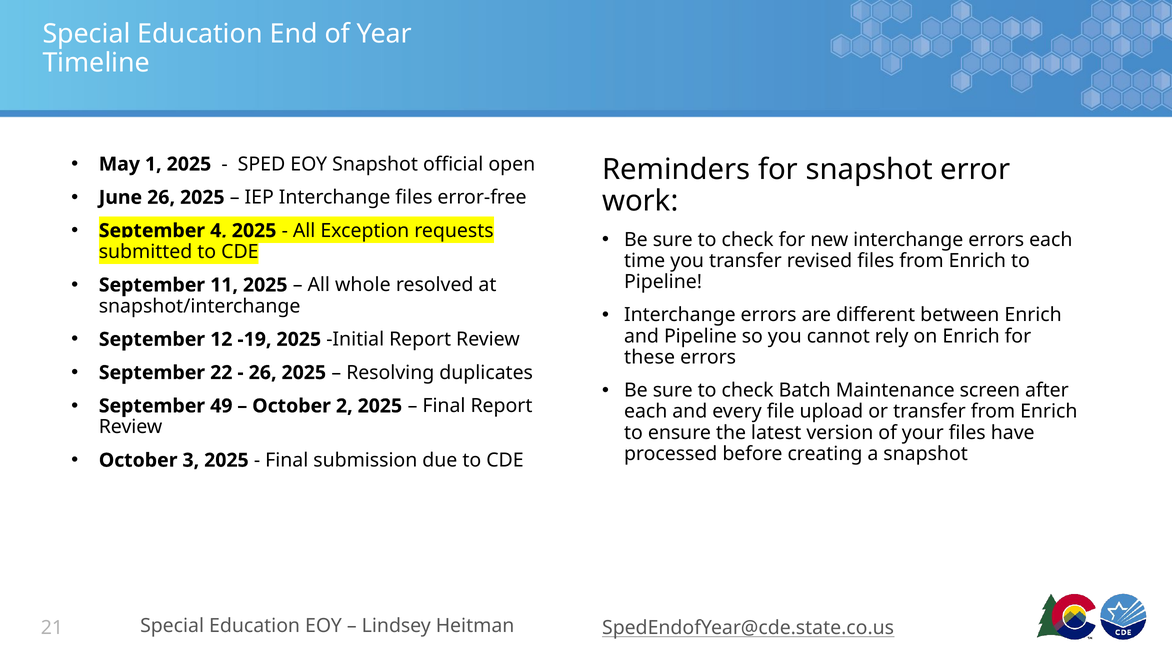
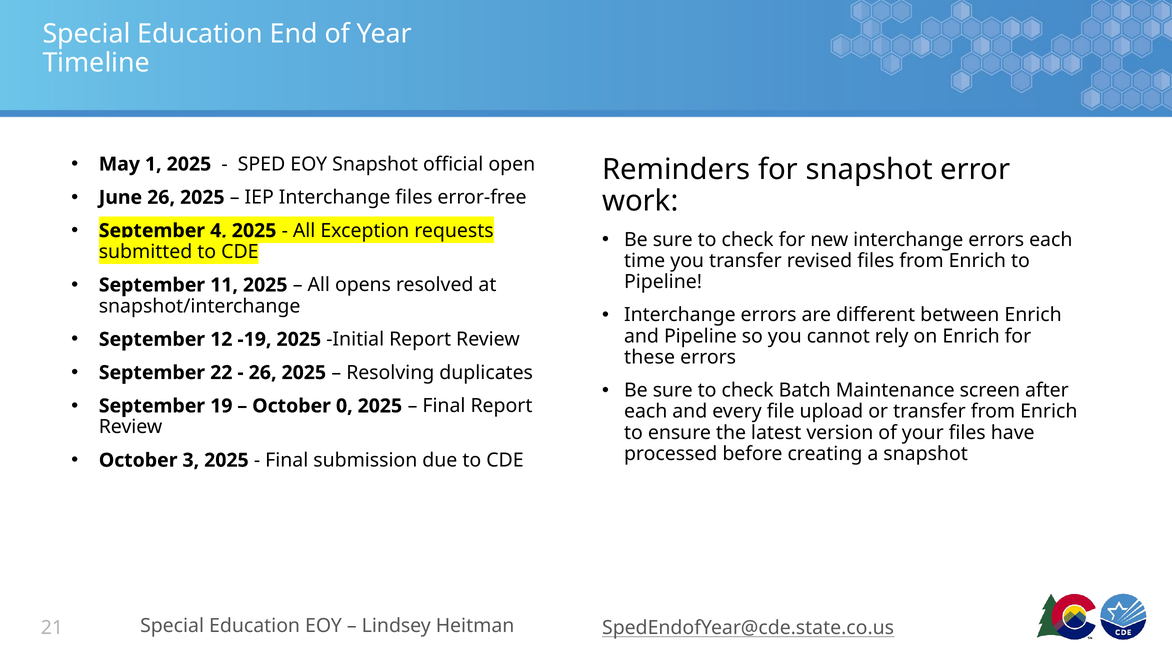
whole: whole -> opens (363, 285)
49: 49 -> 19 (221, 406)
2: 2 -> 0 (344, 406)
